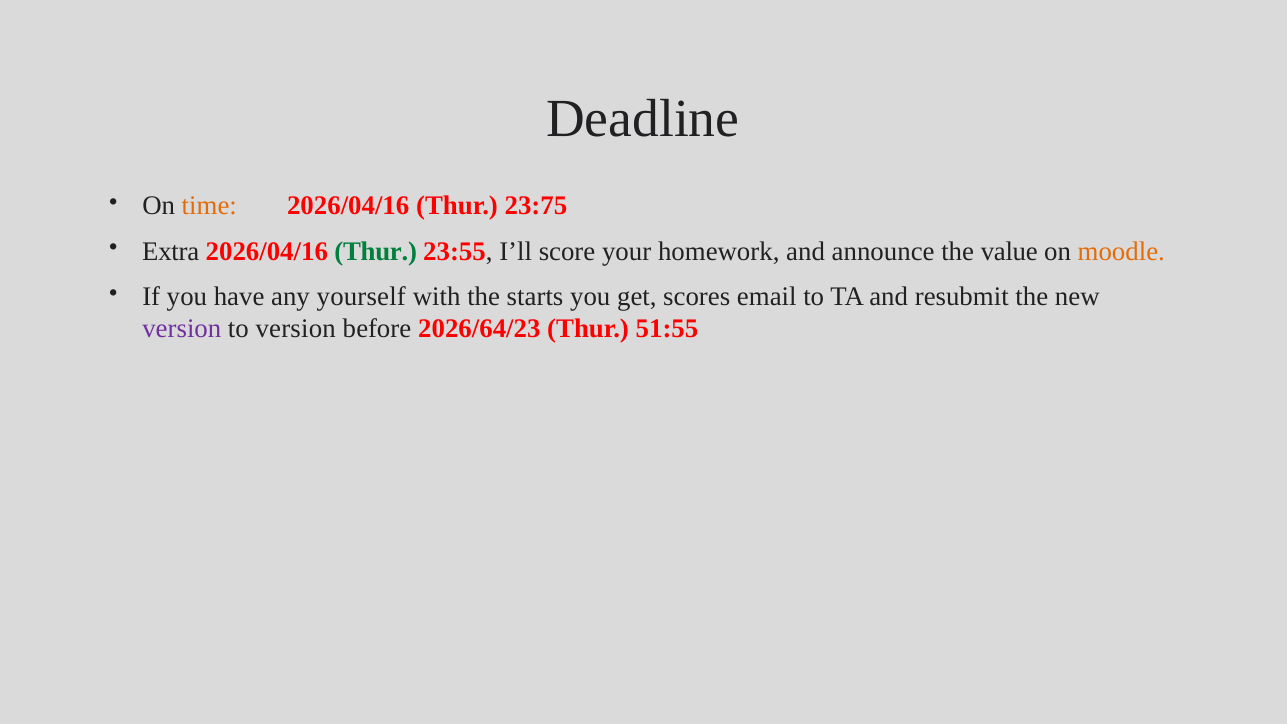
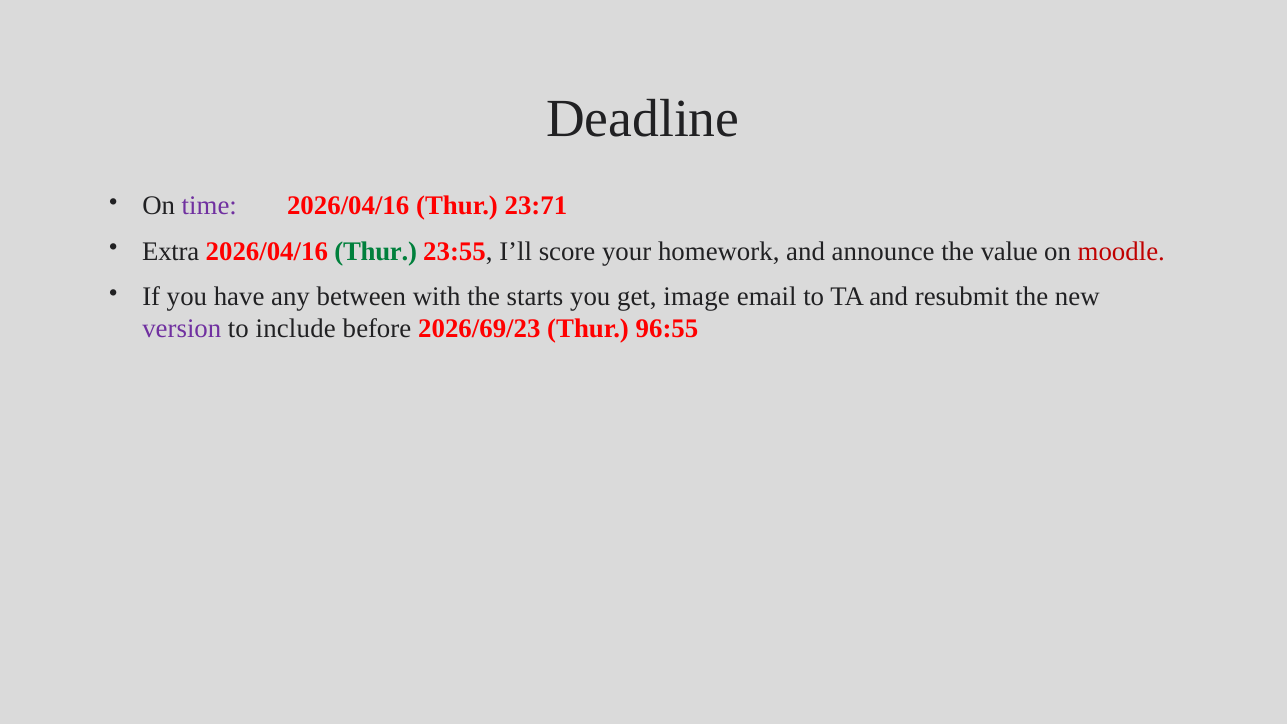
time colour: orange -> purple (209, 206)
23:75: 23:75 -> 23:71 (536, 206)
moodle colour: orange -> red (1121, 251)
yourself: yourself -> between (361, 297)
scores: scores -> image (697, 297)
to version: version -> include (296, 329)
2026/64/23: 2026/64/23 -> 2026/69/23 (479, 329)
51:55: 51:55 -> 96:55 (667, 329)
